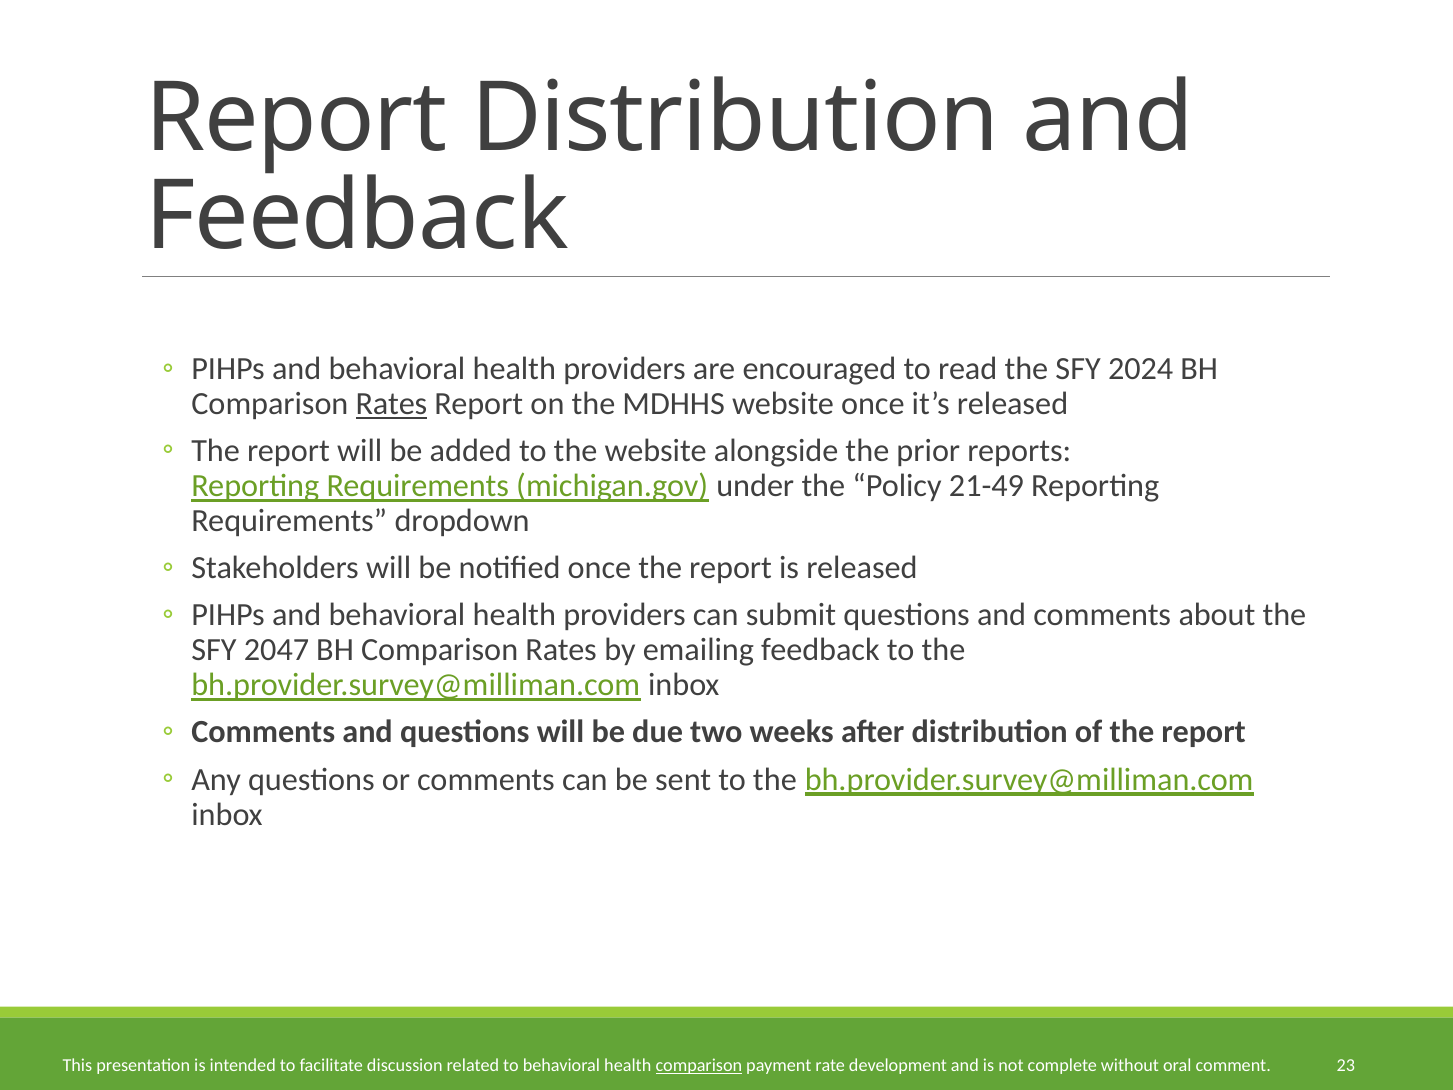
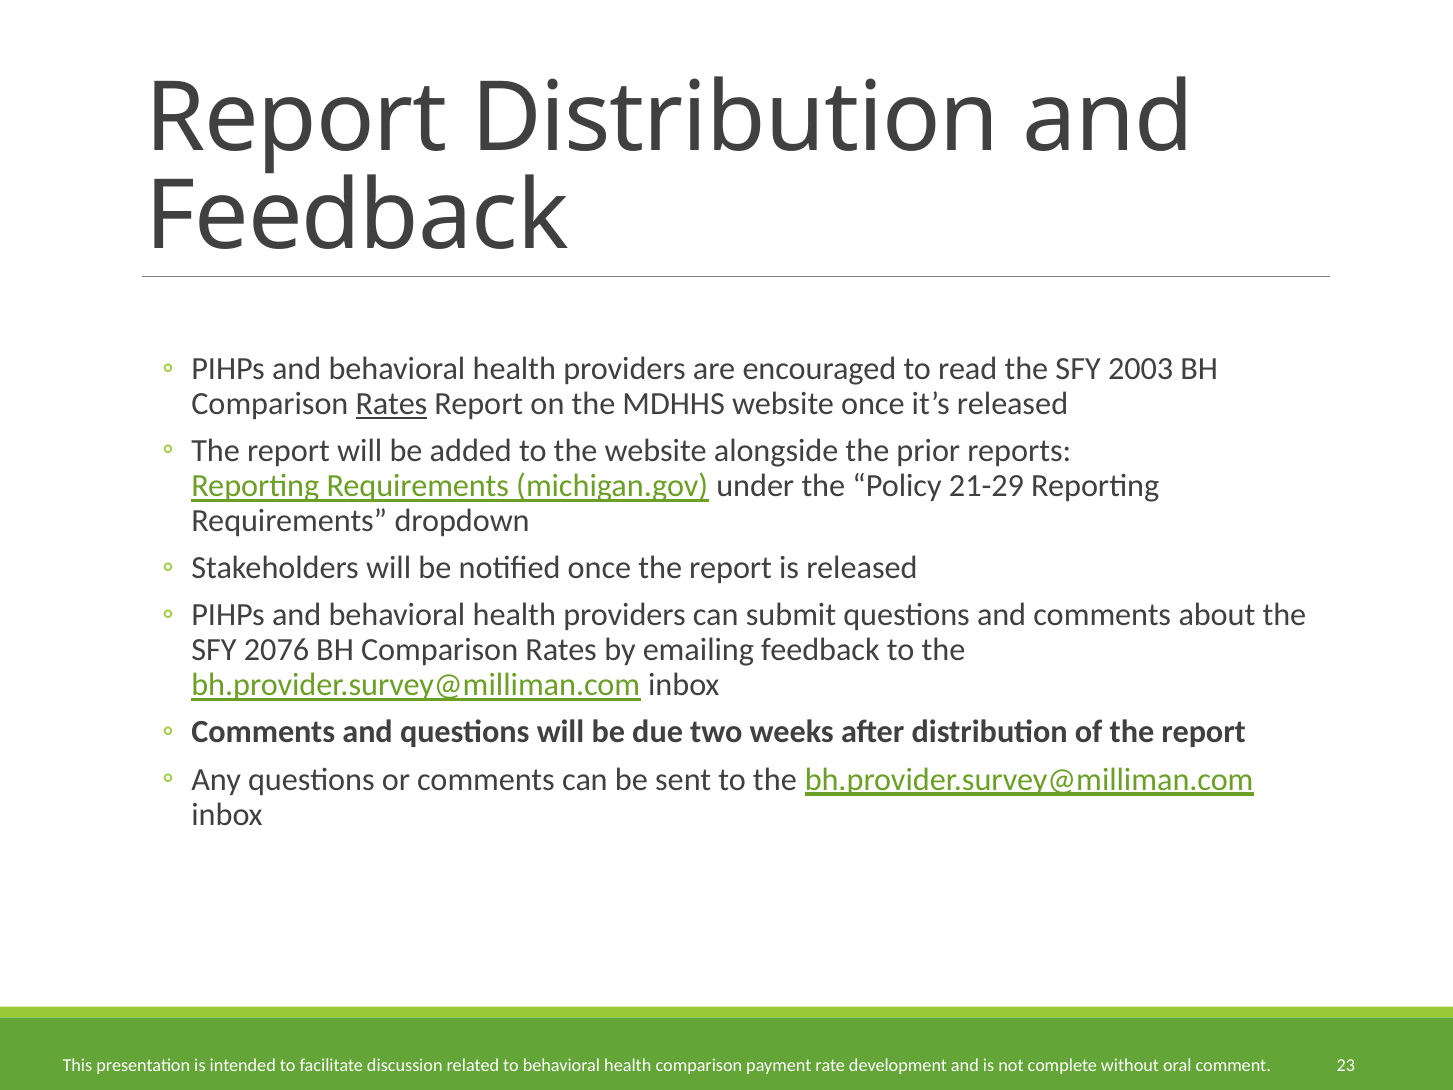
2024: 2024 -> 2003 (1141, 369)
21-49: 21-49 -> 21-29 (987, 486)
2047: 2047 -> 2076 (277, 650)
comparison underline: present -> none (699, 1065)
